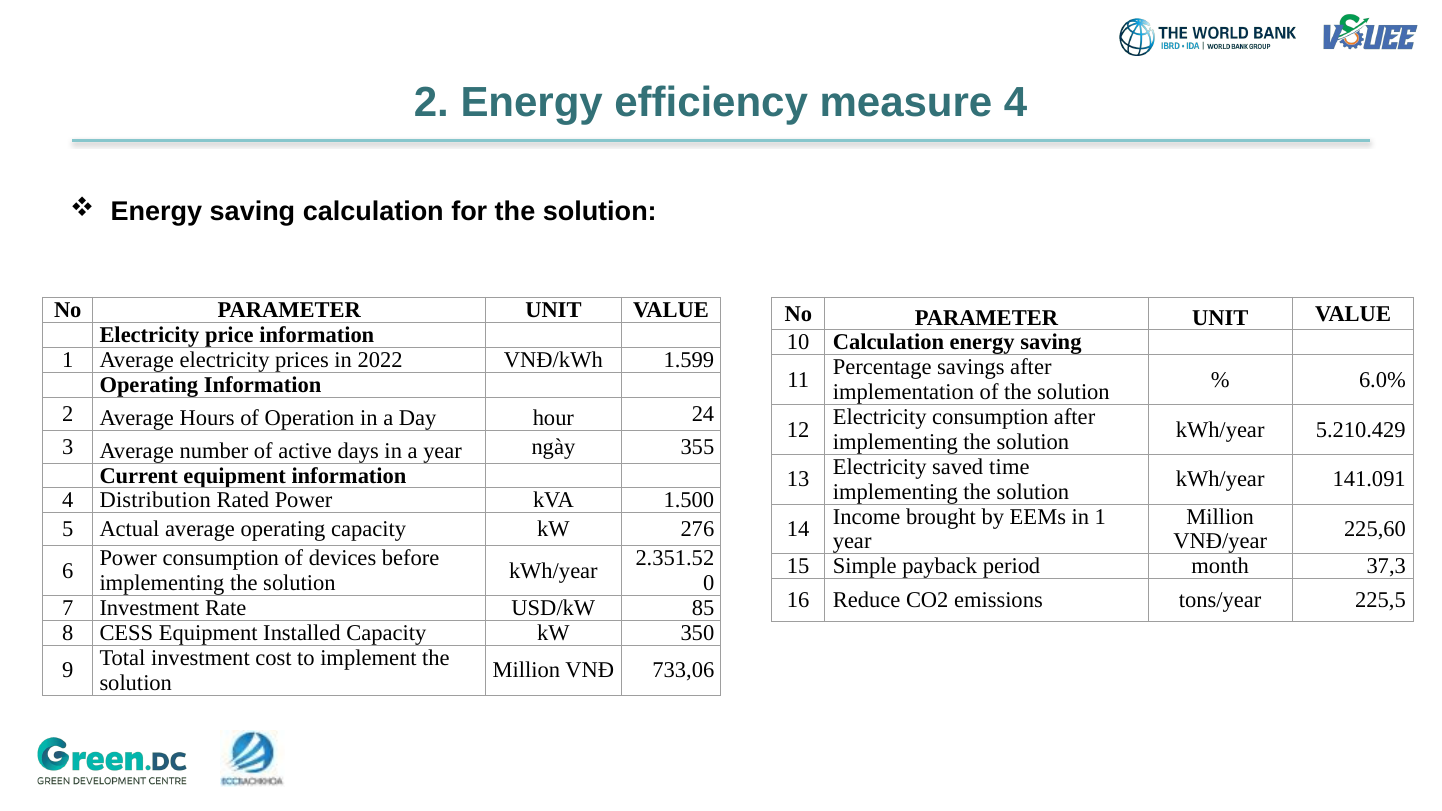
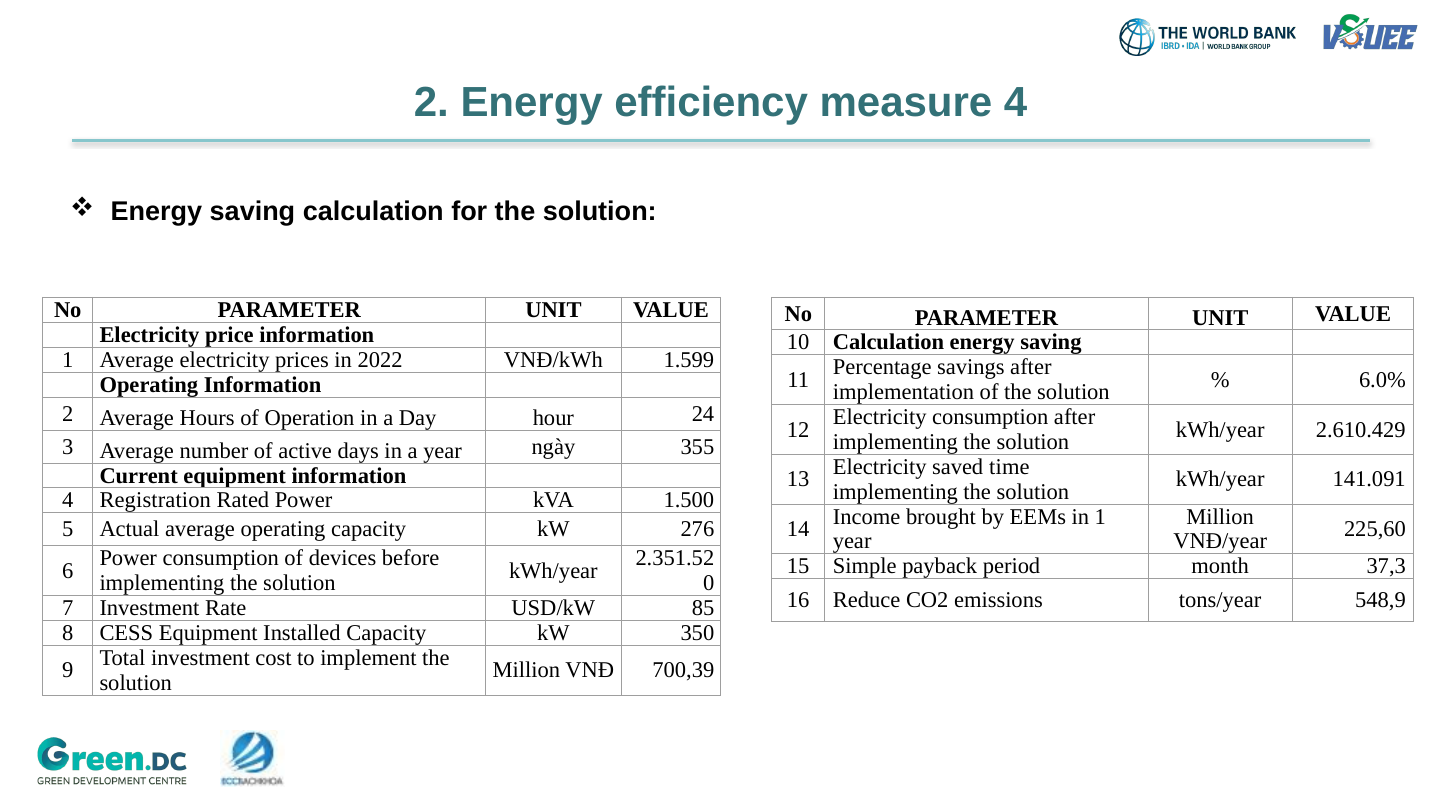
5.210.429: 5.210.429 -> 2.610.429 (1361, 430)
Distribution: Distribution -> Registration (155, 501)
225,5: 225,5 -> 548,9 (1381, 600)
733,06: 733,06 -> 700,39 (683, 670)
